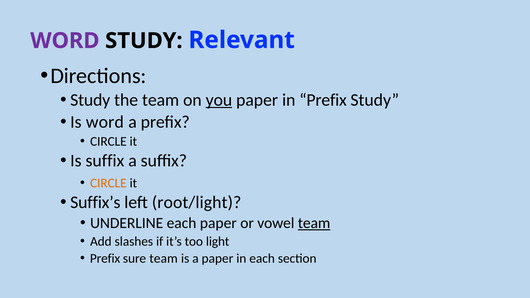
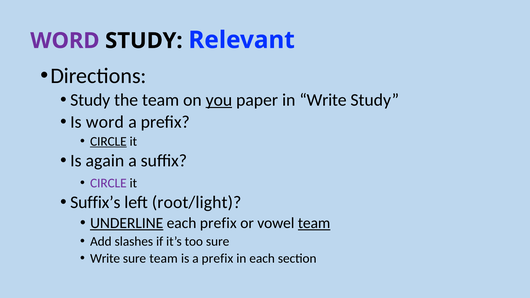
in Prefix: Prefix -> Write (323, 100)
CIRCLE underline: none -> present (108, 141)
Is suffix: suffix -> again (105, 161)
CIRCLE colour: orange -> purple (108, 183)
UNDERLINE underline: none -> present (127, 223)
each paper: paper -> prefix (218, 223)
too light: light -> sure (218, 241)
Prefix: Prefix -> Write (105, 258)
is a paper: paper -> prefix (217, 258)
